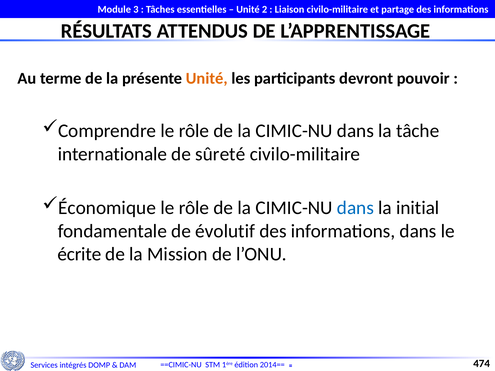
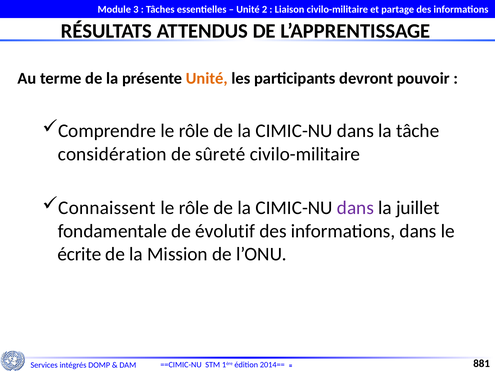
internationale: internationale -> considération (112, 154)
Économique: Économique -> Connaissent (107, 208)
dans colour: blue -> purple (355, 208)
initial: initial -> juillet (418, 208)
474: 474 -> 881 (482, 364)
